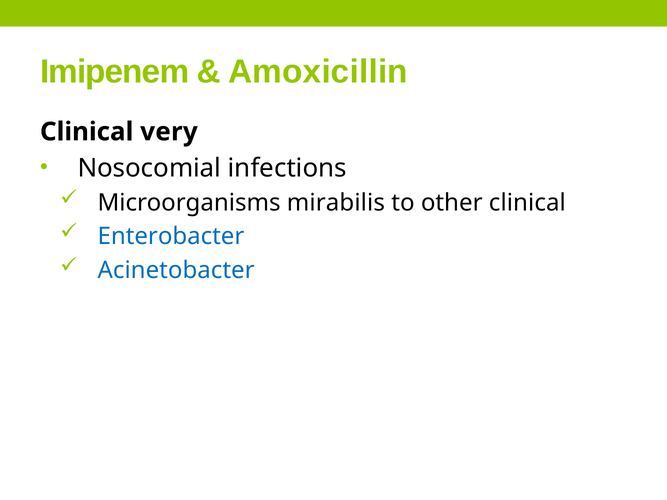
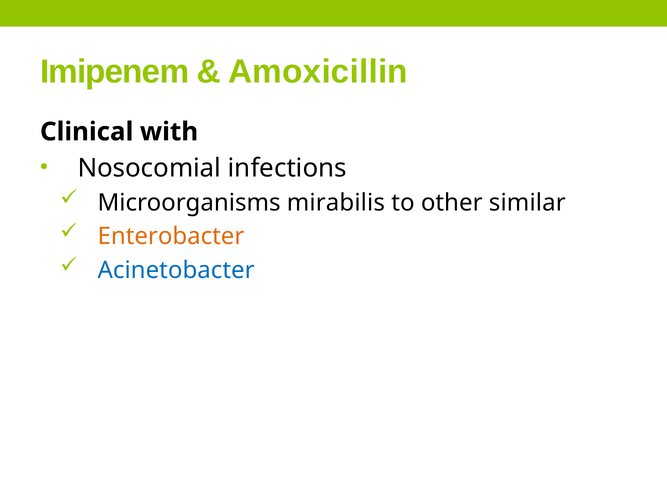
very: very -> with (169, 132)
other clinical: clinical -> similar (527, 203)
Enterobacter colour: blue -> orange (171, 237)
